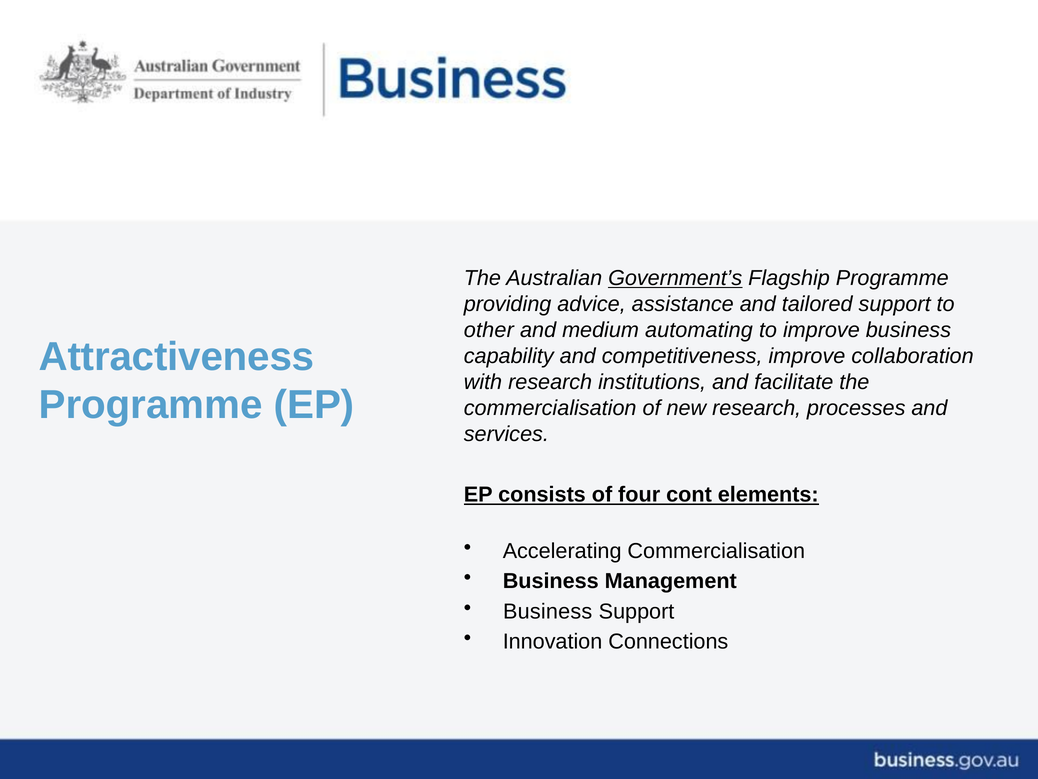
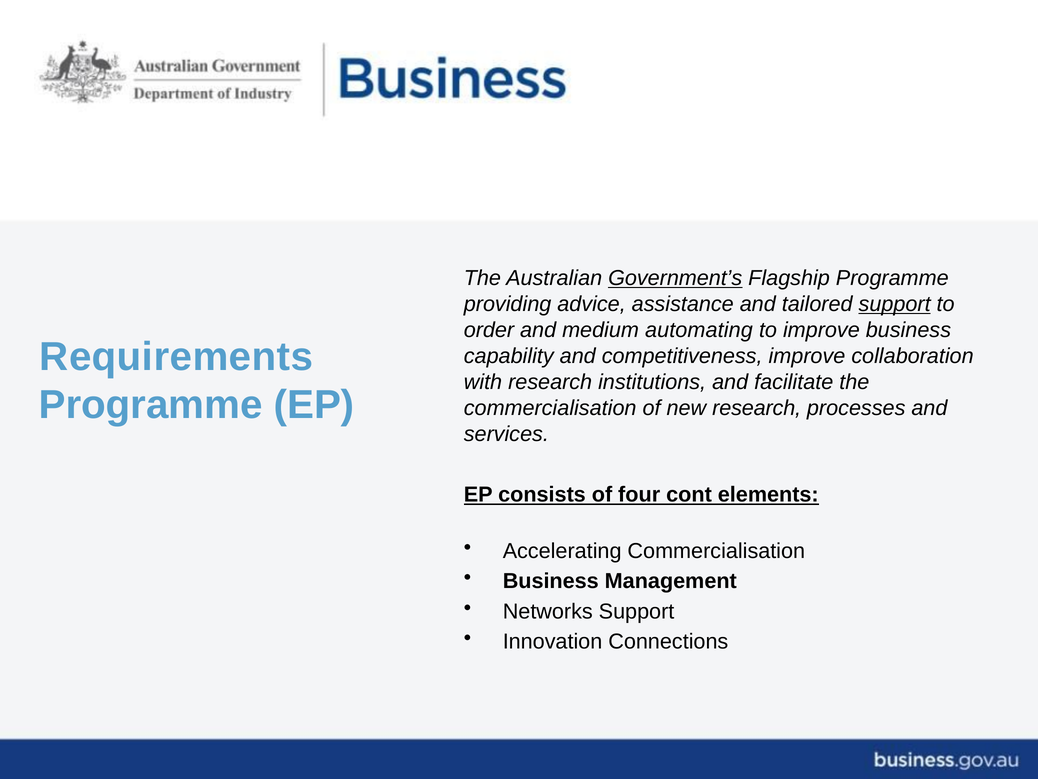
support underline: none -> present (895, 304)
other: other -> order (489, 330)
Attractiveness: Attractiveness -> Requirements (176, 356)
Business: Business -> Networks (548, 611)
